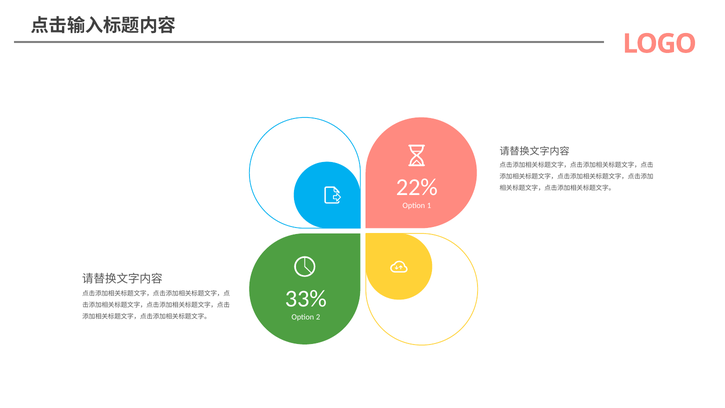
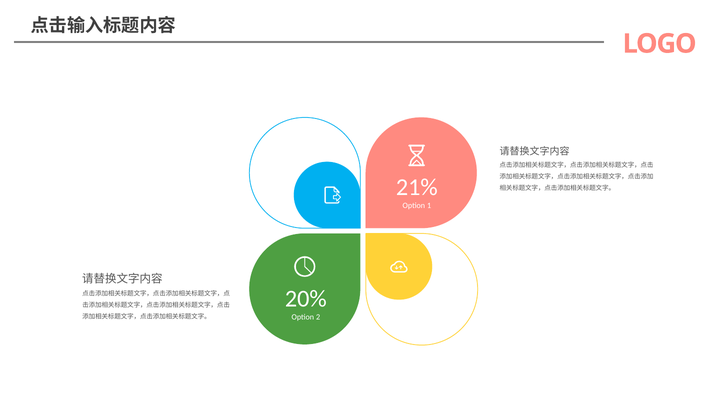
22%: 22% -> 21% (417, 187)
33%: 33% -> 20% (306, 299)
